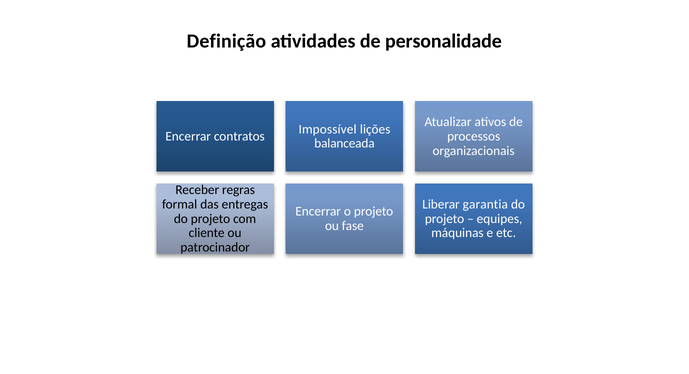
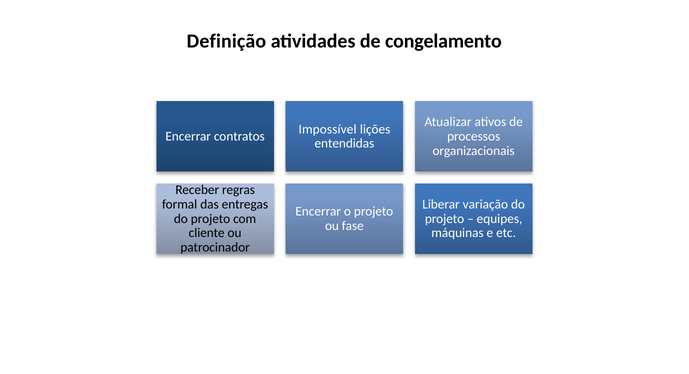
personalidade: personalidade -> congelamento (443, 41)
balanceada: balanceada -> entendidas (344, 143)
garantia: garantia -> variação (485, 204)
